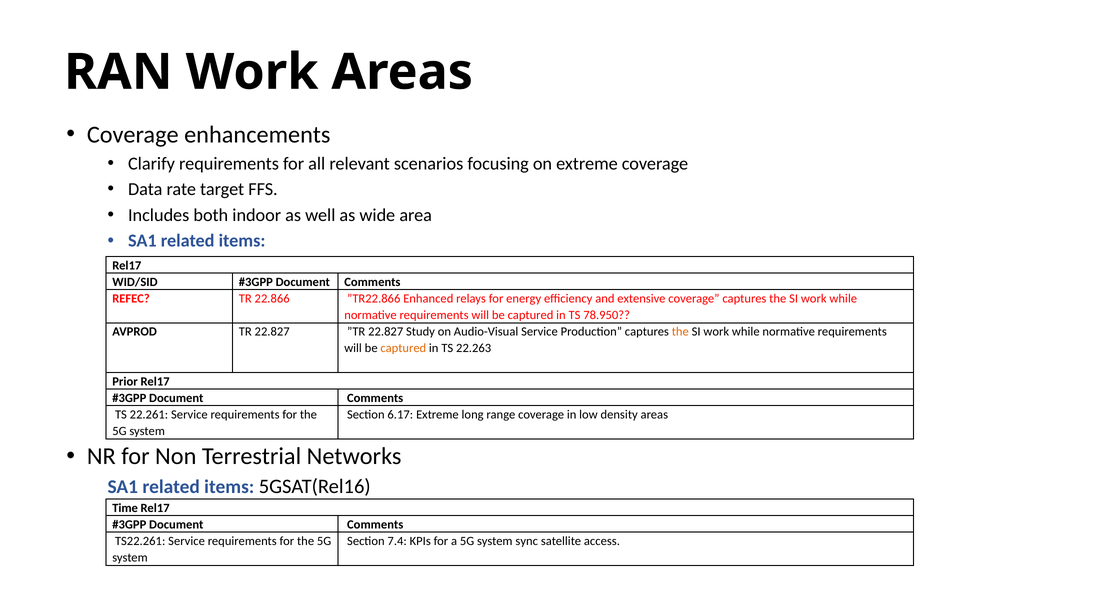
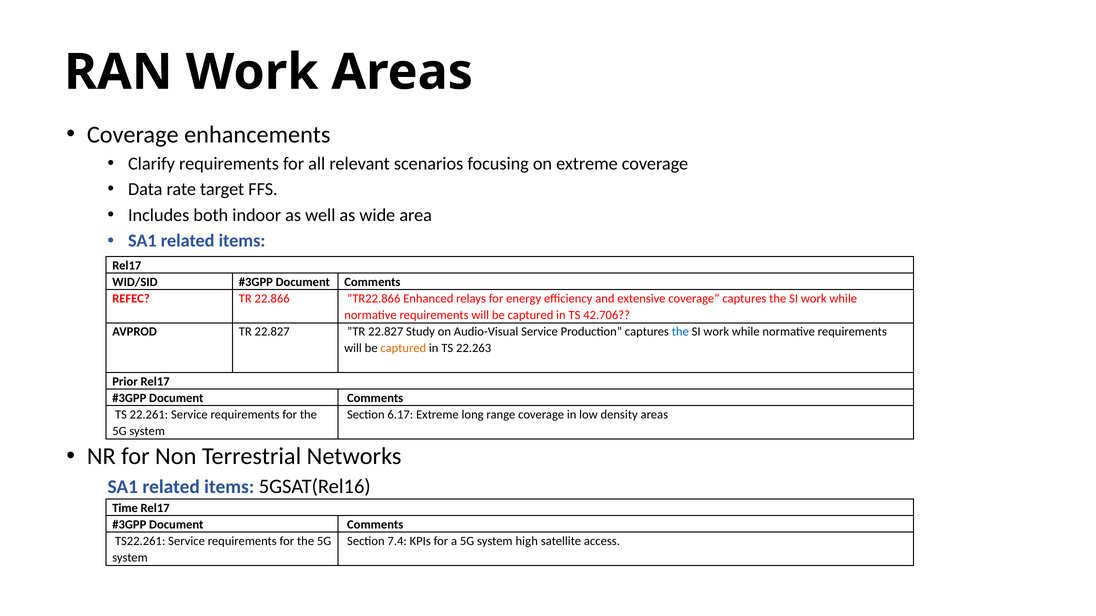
78.950: 78.950 -> 42.706 (607, 315)
the colour: orange -> blue (680, 332)
sync: sync -> high (527, 542)
